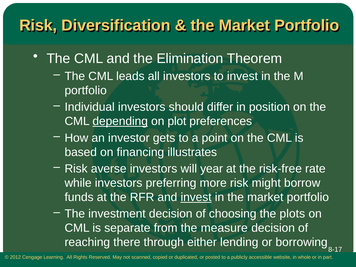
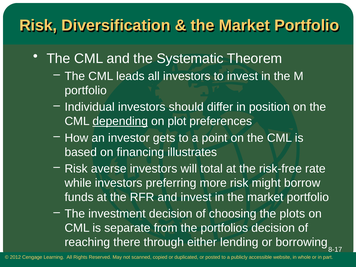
Elimination: Elimination -> Systematic (190, 59)
year: year -> total (212, 169)
invest underline: present -> none (196, 197)
measure: measure -> portfolios (224, 228)
